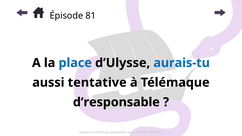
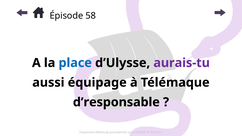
81: 81 -> 58 (91, 16)
aurais-tu colour: blue -> purple (182, 63)
tentative: tentative -> équipage (97, 83)
